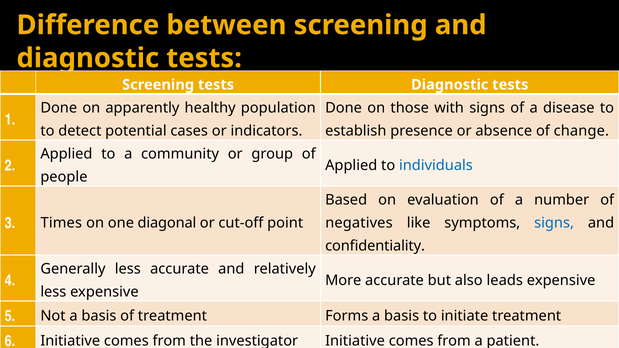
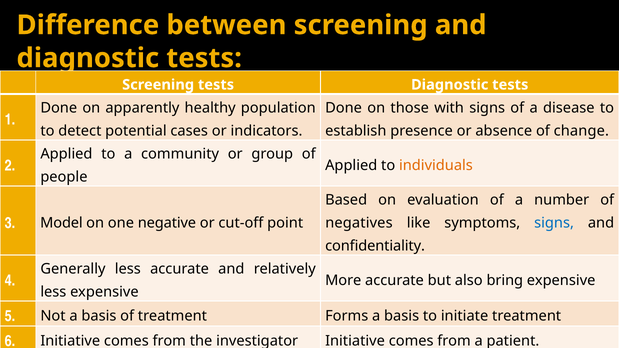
individuals colour: blue -> orange (436, 165)
Times: Times -> Model (61, 223)
diagonal: diagonal -> negative (167, 223)
leads: leads -> bring (505, 280)
